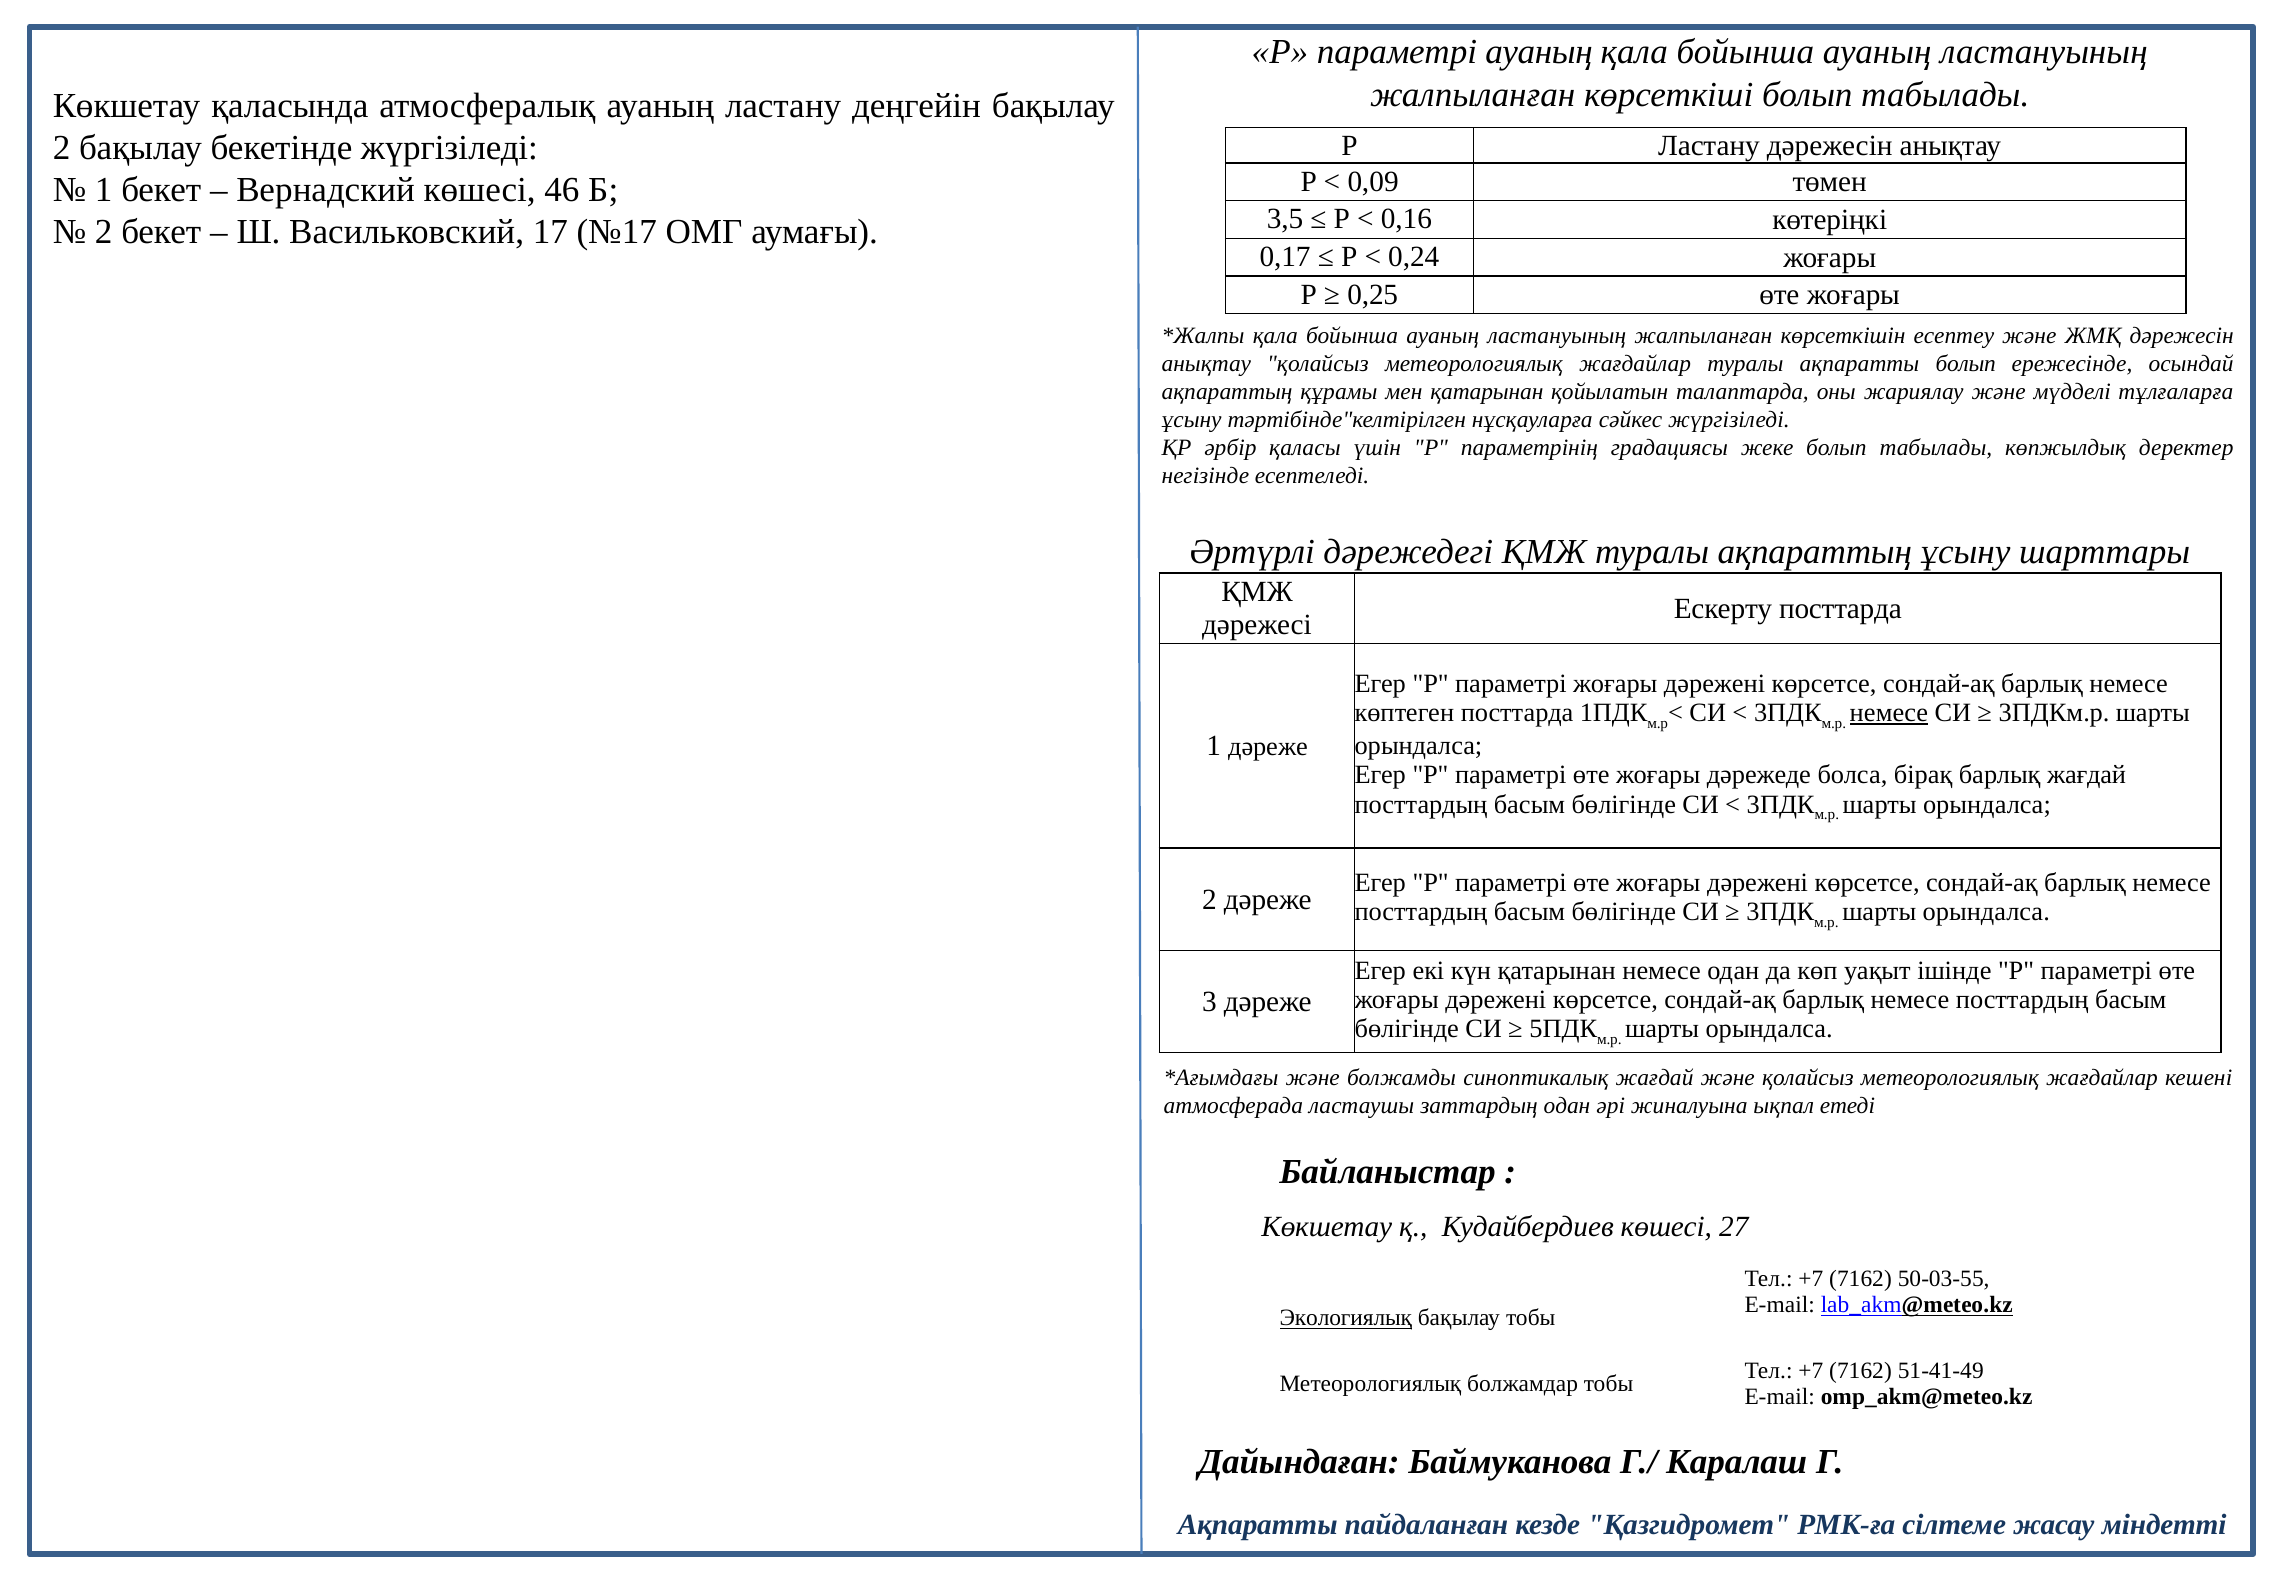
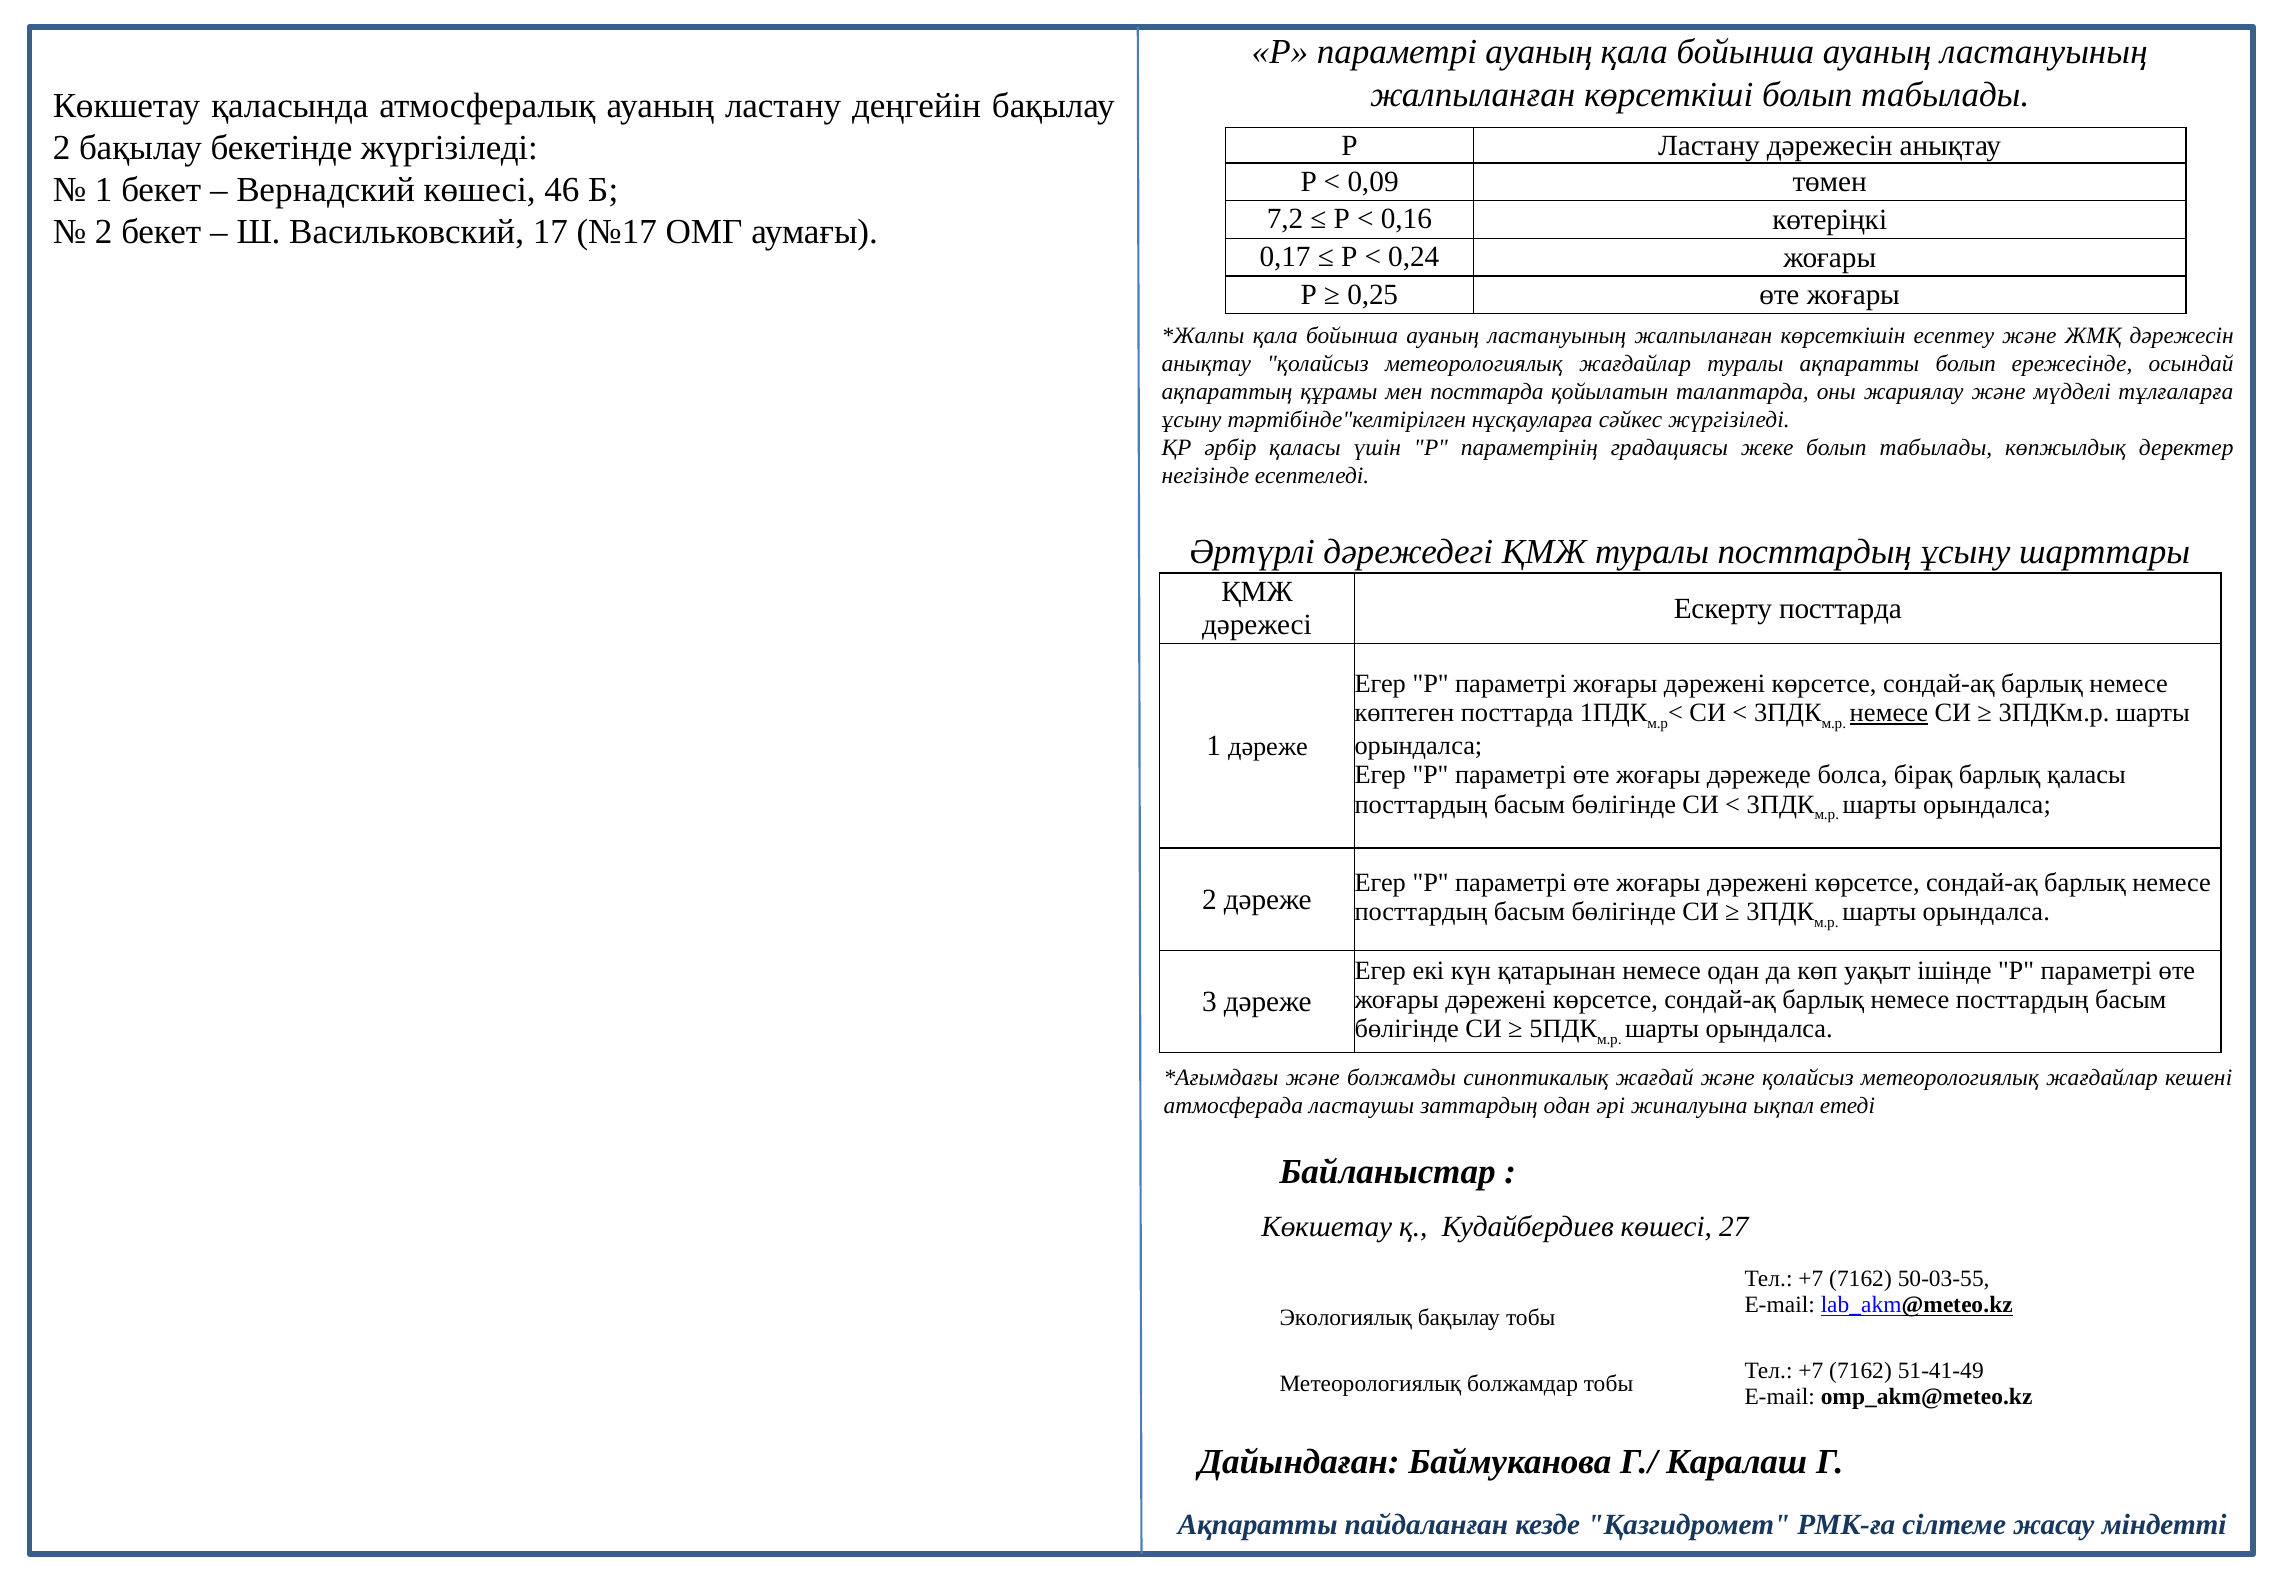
3,5: 3,5 -> 7,2 (1285, 219)
мен қатарынан: қатарынан -> посттарда (1487, 392)
туралы ақпараттың: ақпараттың -> посттардың (1815, 551)
барлық жағдай: жағдай -> қаласы (2086, 775)
Экологиялық underline: present -> none (1346, 1318)
